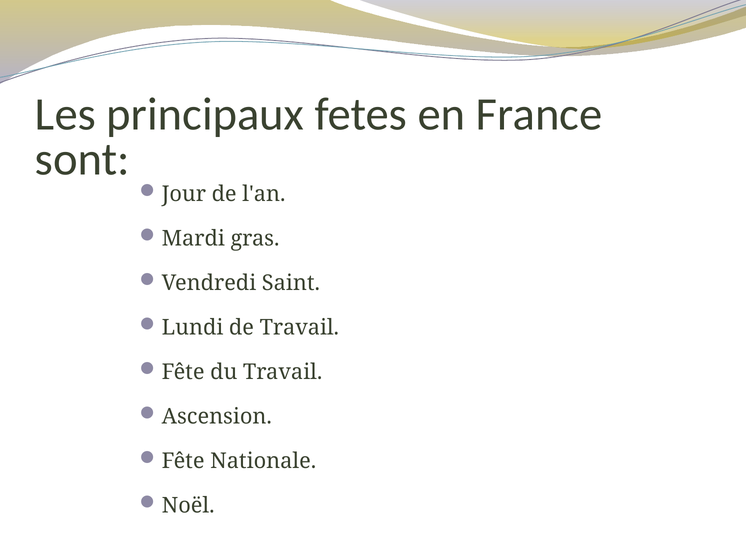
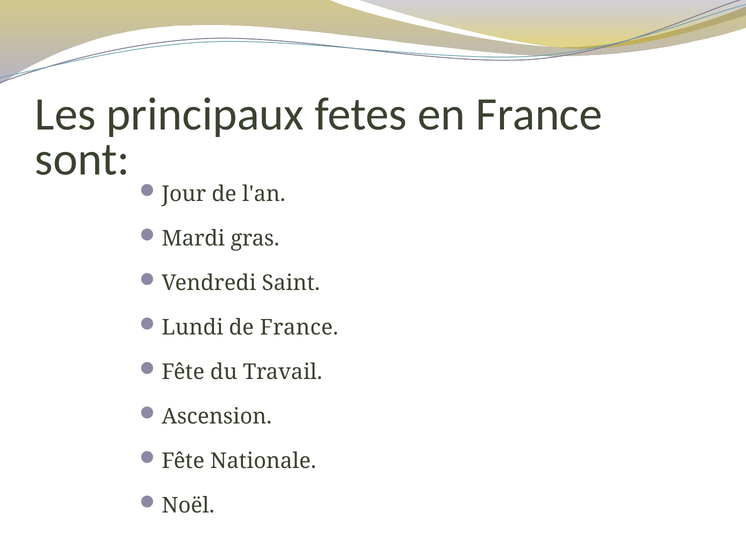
de Travail: Travail -> France (299, 328)
